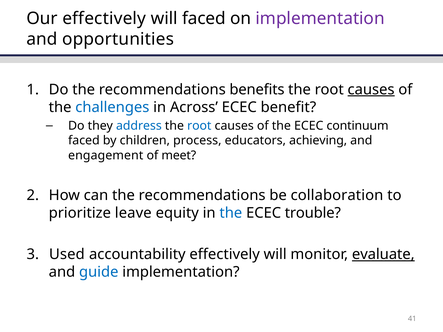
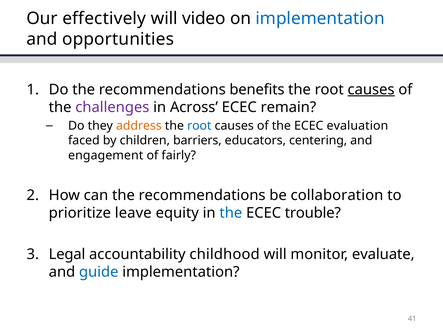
will faced: faced -> video (204, 19)
implementation colour: purple -> blue (320, 19)
challenges colour: blue -> purple (112, 107)
benefit: benefit -> remain (288, 107)
address colour: blue -> orange (139, 126)
continuum: continuum -> evaluation (357, 126)
process: process -> barriers (197, 141)
achieving: achieving -> centering (318, 141)
meet: meet -> fairly (179, 155)
Used: Used -> Legal (67, 255)
accountability effectively: effectively -> childhood (225, 255)
evaluate underline: present -> none (383, 255)
